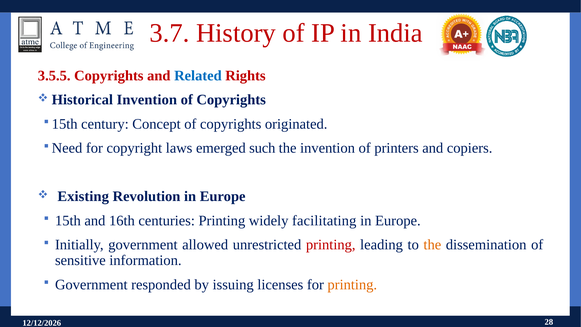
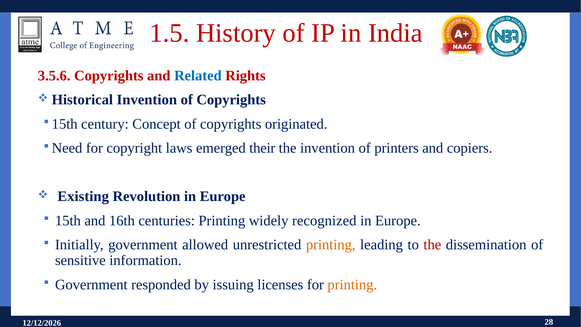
3.7: 3.7 -> 1.5 (169, 33)
3.5.5: 3.5.5 -> 3.5.6 (54, 76)
such: such -> their (262, 148)
facilitating: facilitating -> recognized (324, 220)
printing colour: red -> orange (331, 245)
the colour: orange -> red (432, 245)
